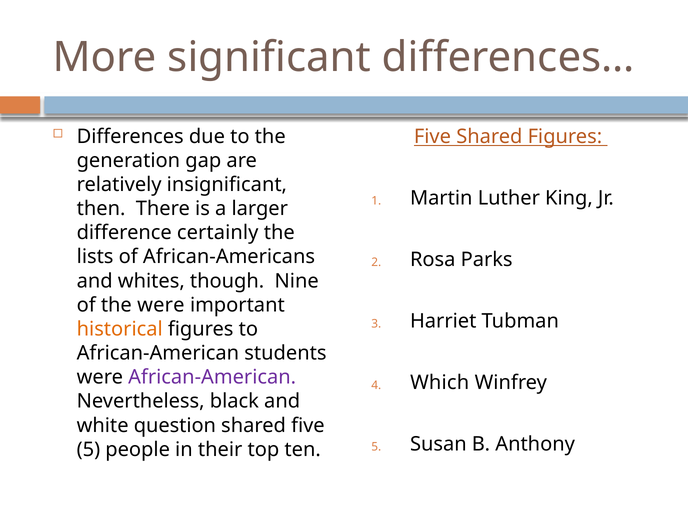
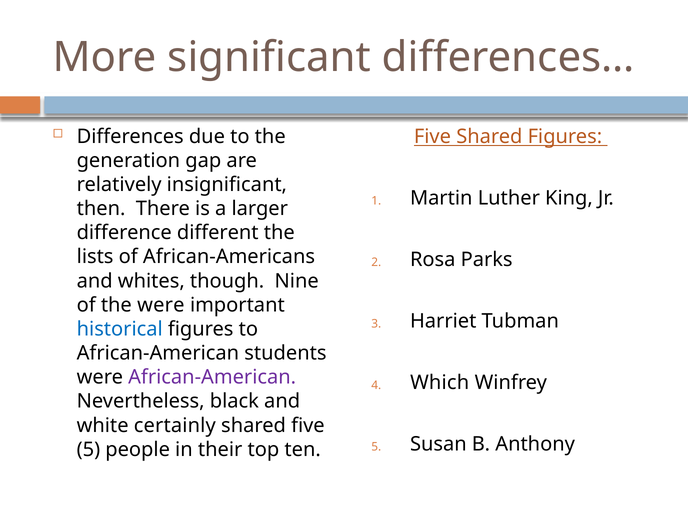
certainly: certainly -> different (218, 233)
historical colour: orange -> blue (120, 329)
question: question -> certainly (175, 425)
